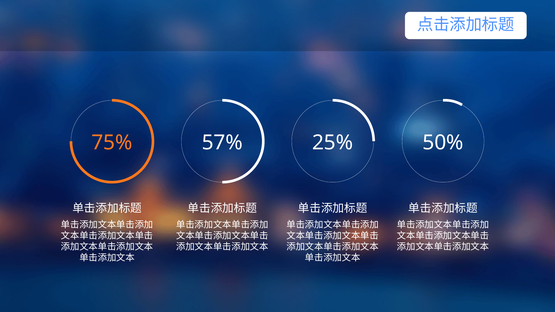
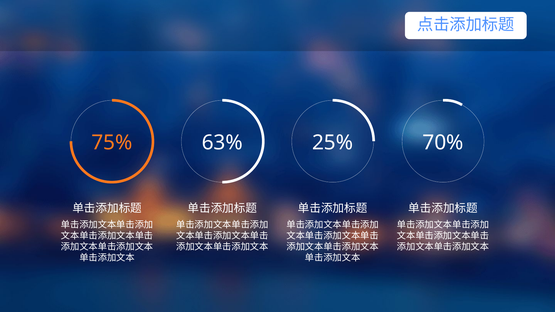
57%: 57% -> 63% (222, 143)
50%: 50% -> 70% (443, 143)
